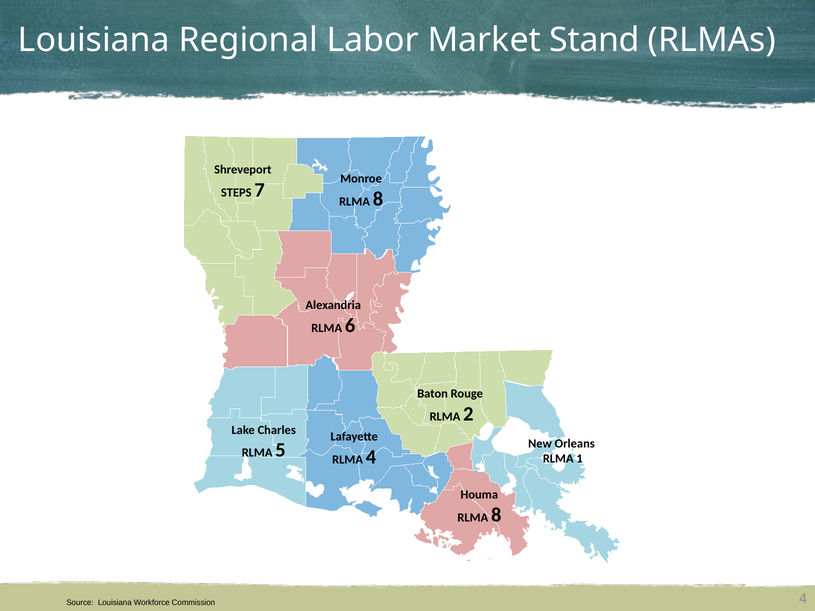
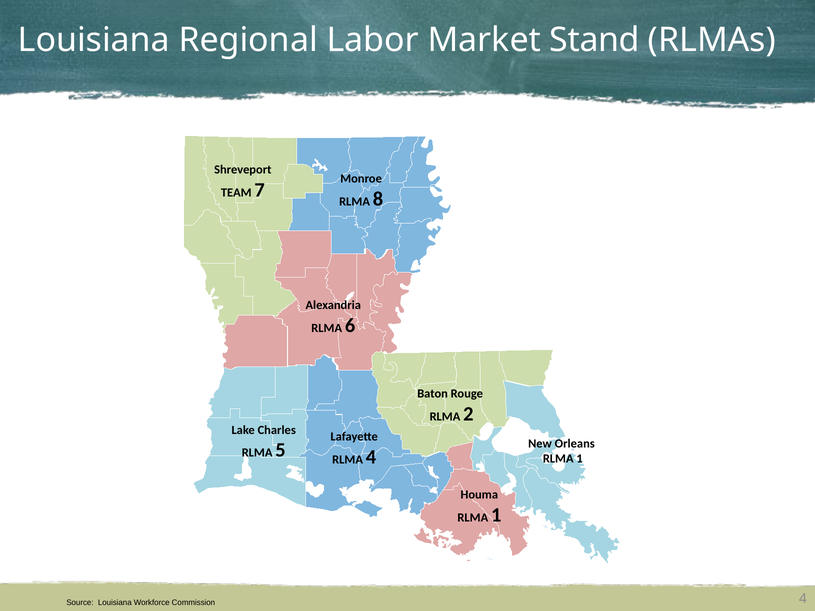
STEPS: STEPS -> TEAM (236, 193)
8: 8 -> 1 (496, 515)
